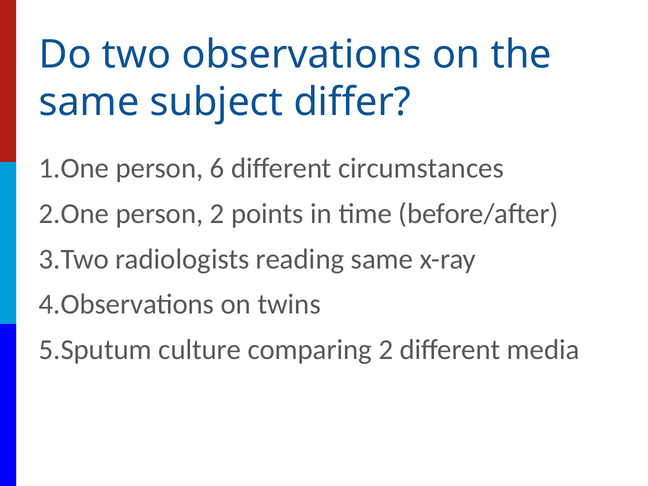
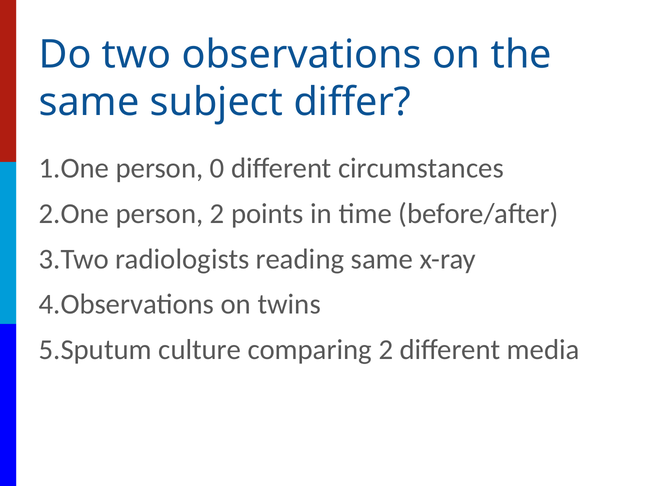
6: 6 -> 0 (217, 168)
